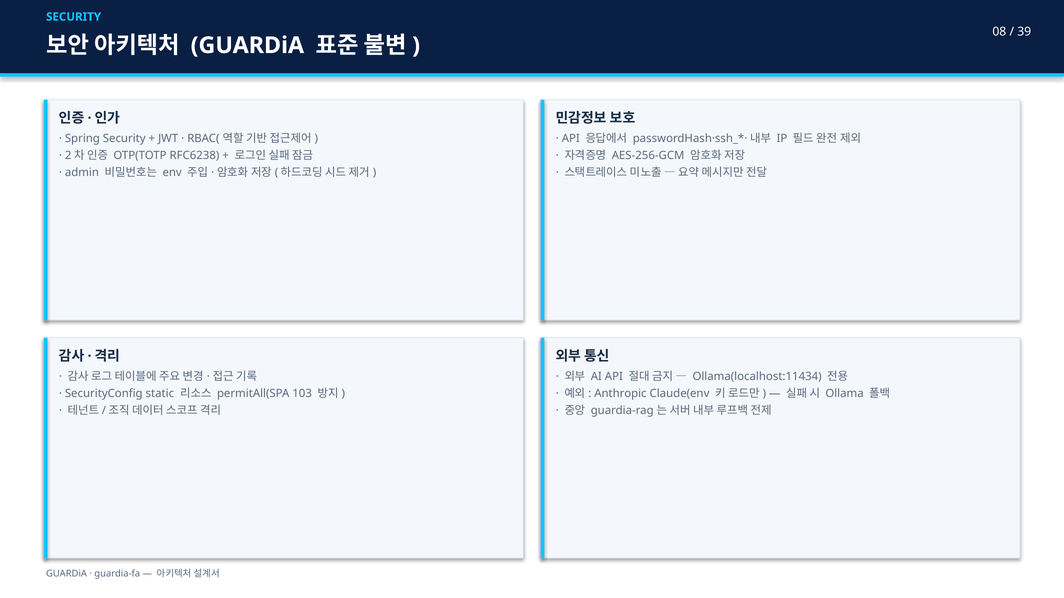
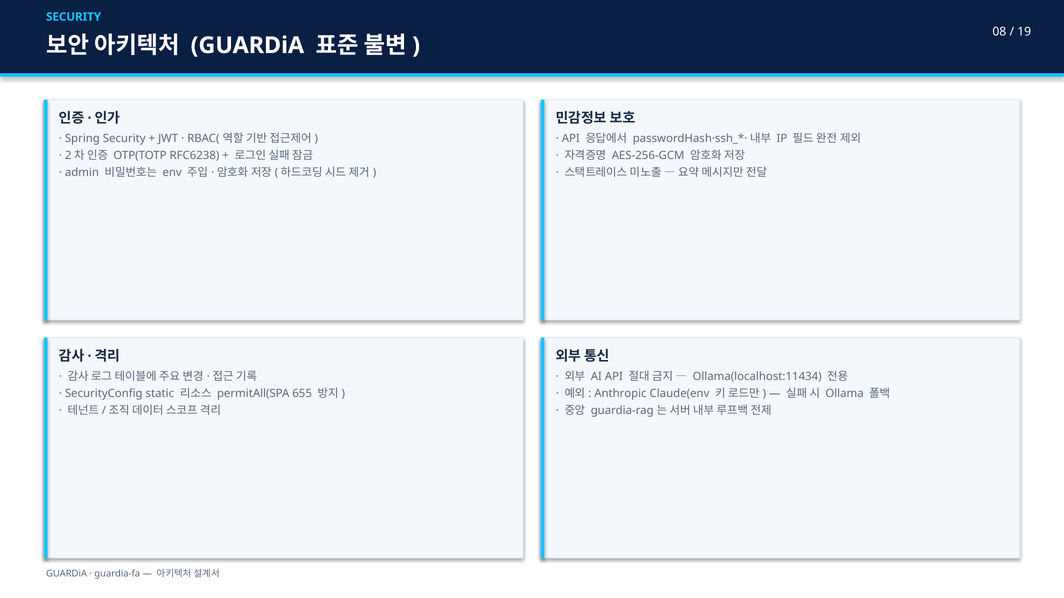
39: 39 -> 19 (1024, 32)
103: 103 -> 655 (302, 394)
